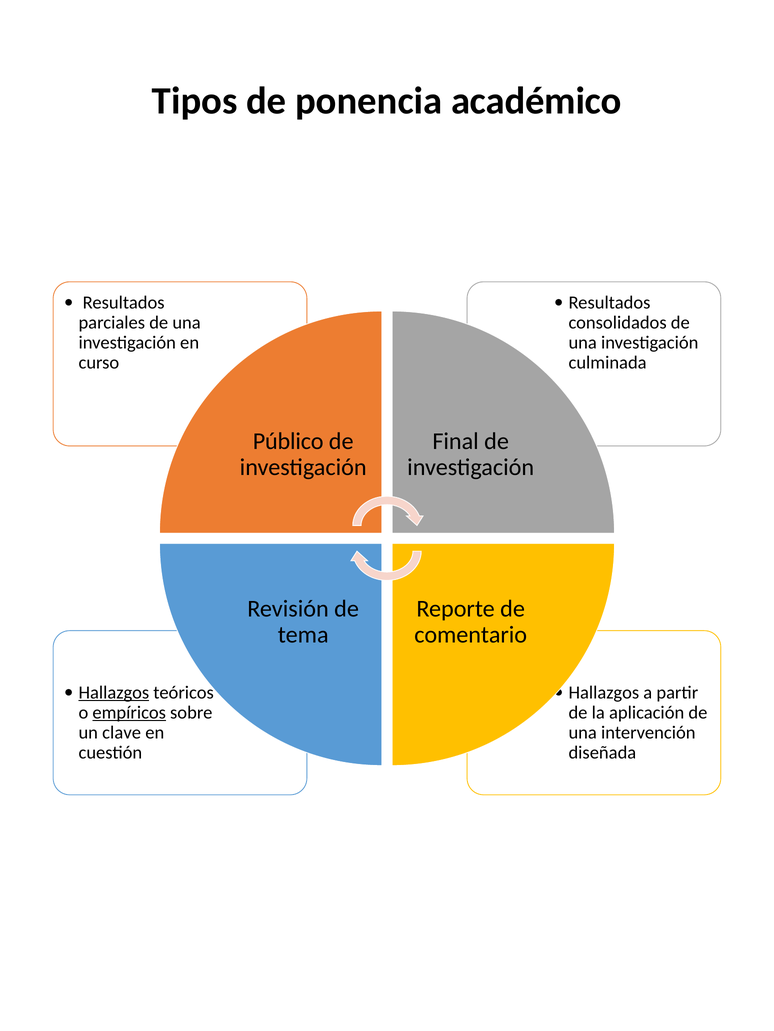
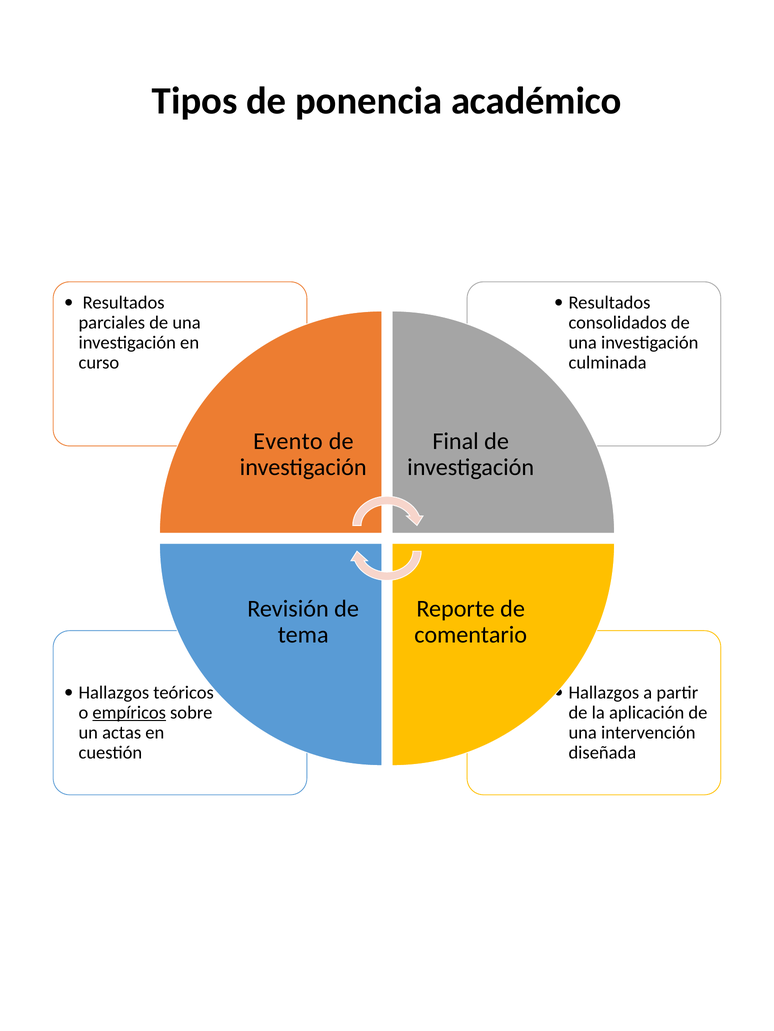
Público: Público -> Evento (288, 442)
Hallazgos underline: present -> none (114, 693)
clave: clave -> actas (122, 733)
